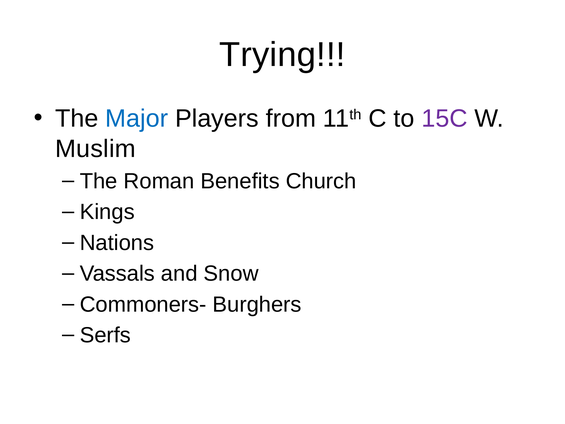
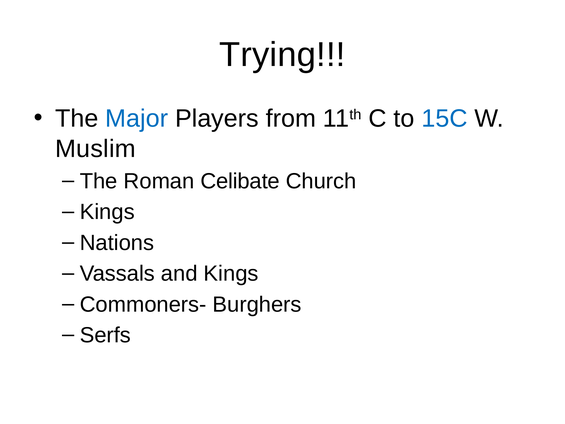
15C colour: purple -> blue (444, 119)
Benefits: Benefits -> Celibate (240, 181)
and Snow: Snow -> Kings (231, 273)
